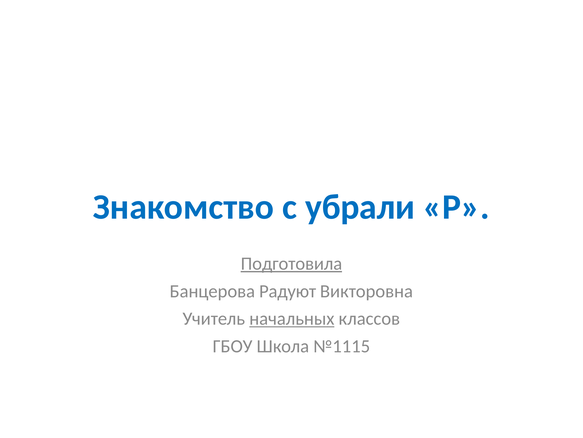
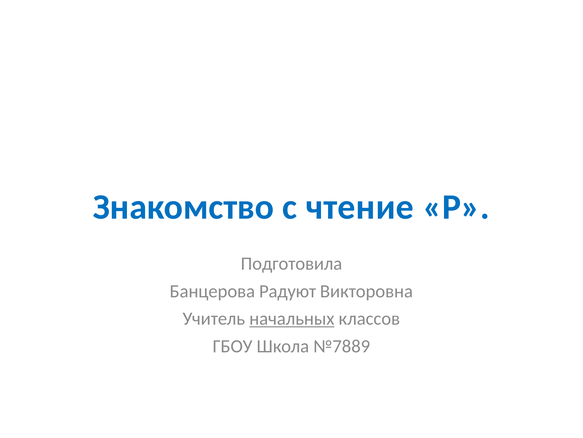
убрали: убрали -> чтение (360, 207)
Подготовила underline: present -> none (291, 263)
№1115: №1115 -> №7889 (342, 346)
